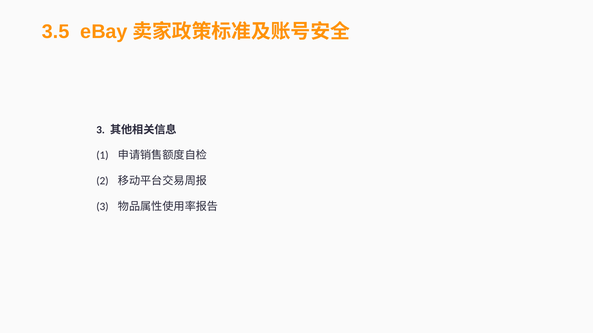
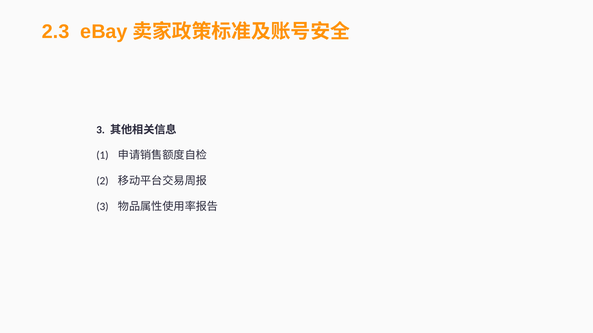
3.5: 3.5 -> 2.3 (56, 32)
